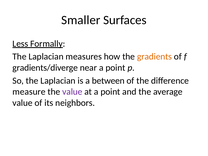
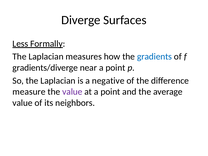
Smaller: Smaller -> Diverge (81, 20)
gradients colour: orange -> blue (154, 57)
between: between -> negative (108, 81)
